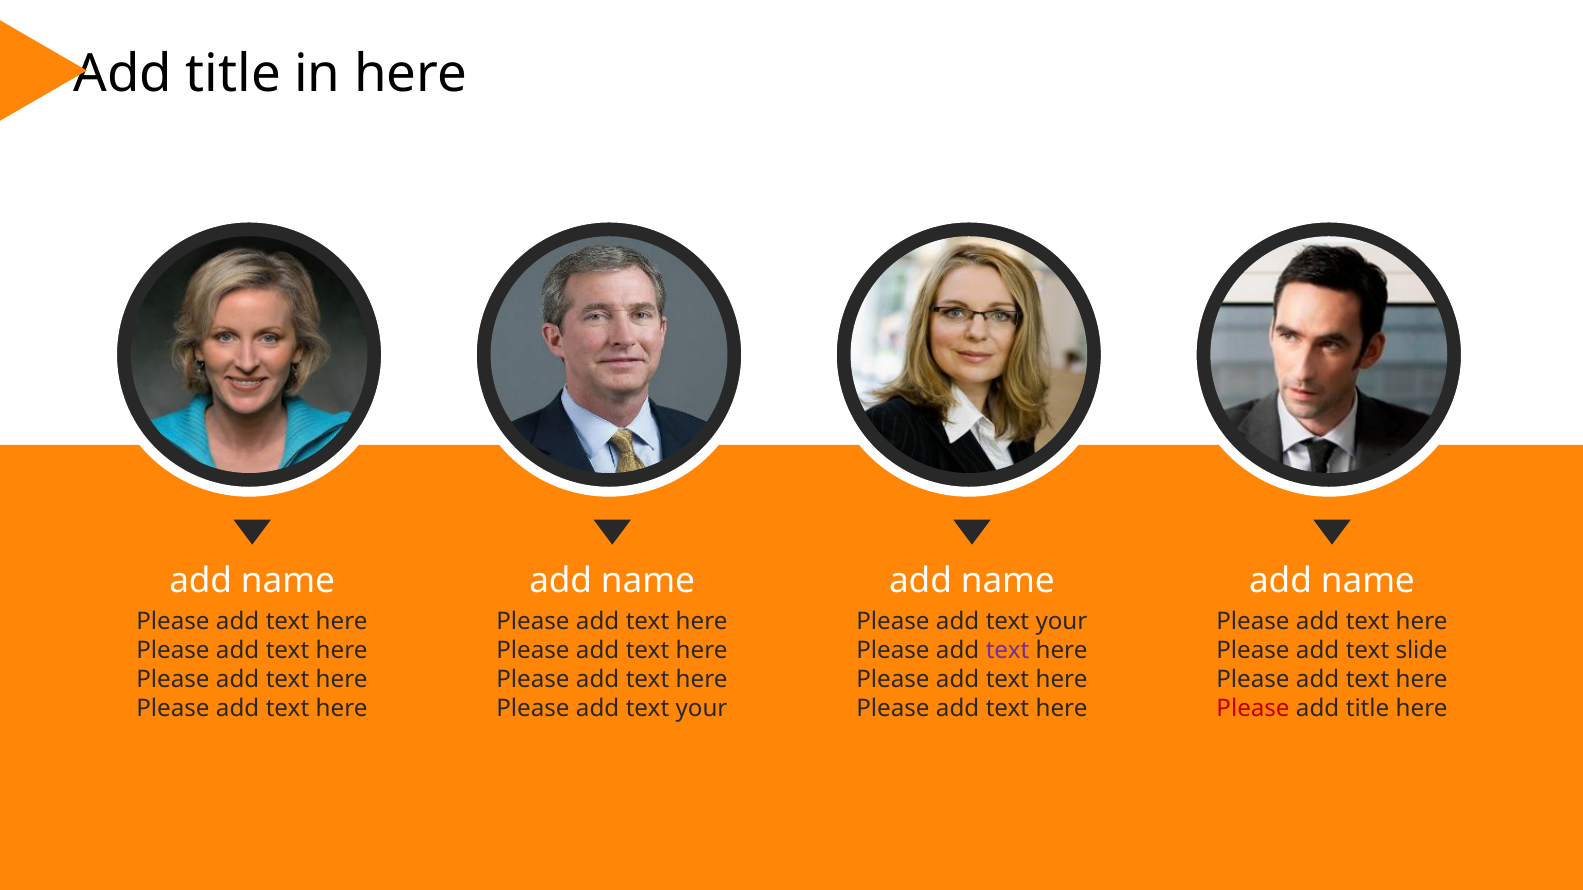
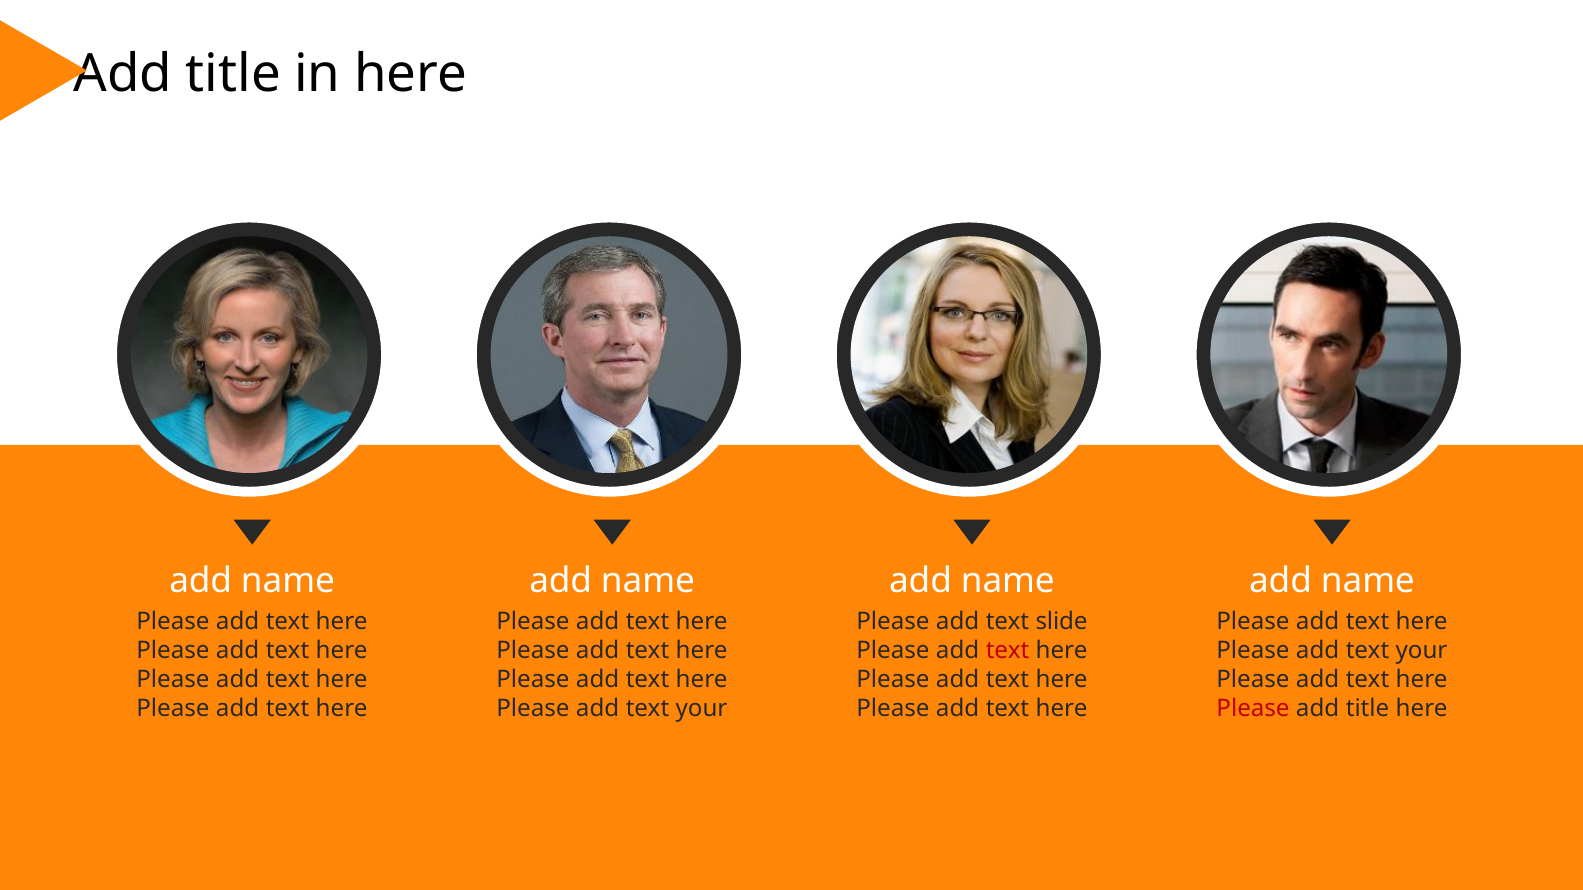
your: your -> slide (1062, 622)
text colour: purple -> red (1008, 651)
slide: slide -> your (1422, 651)
